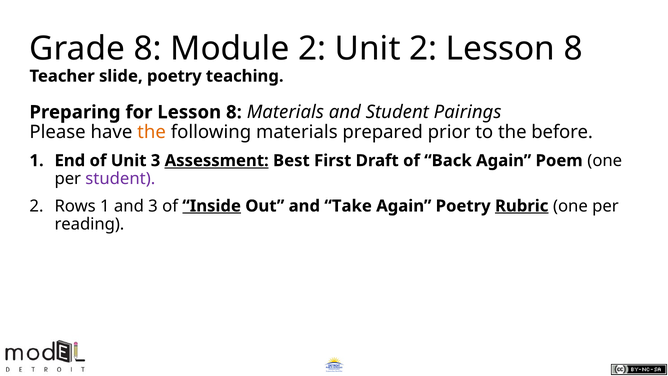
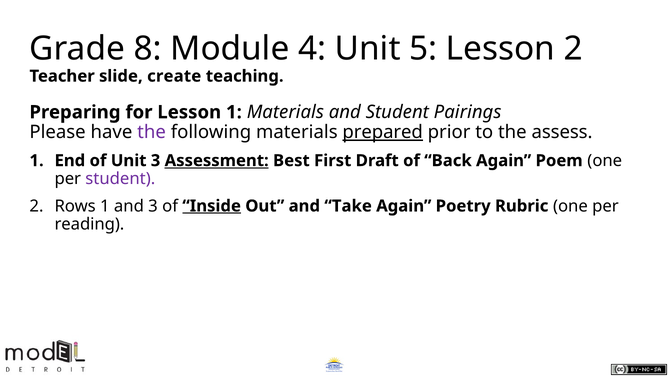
Module 2: 2 -> 4 (312, 49)
Unit 2: 2 -> 5 (423, 49)
8: 8 -> 2 (573, 49)
slide poetry: poetry -> create (174, 76)
for Lesson 8: 8 -> 1 (234, 112)
the colour: orange -> purple (152, 132)
prepared underline: none -> present (383, 132)
before: before -> assess (562, 132)
Rubric underline: present -> none (522, 206)
